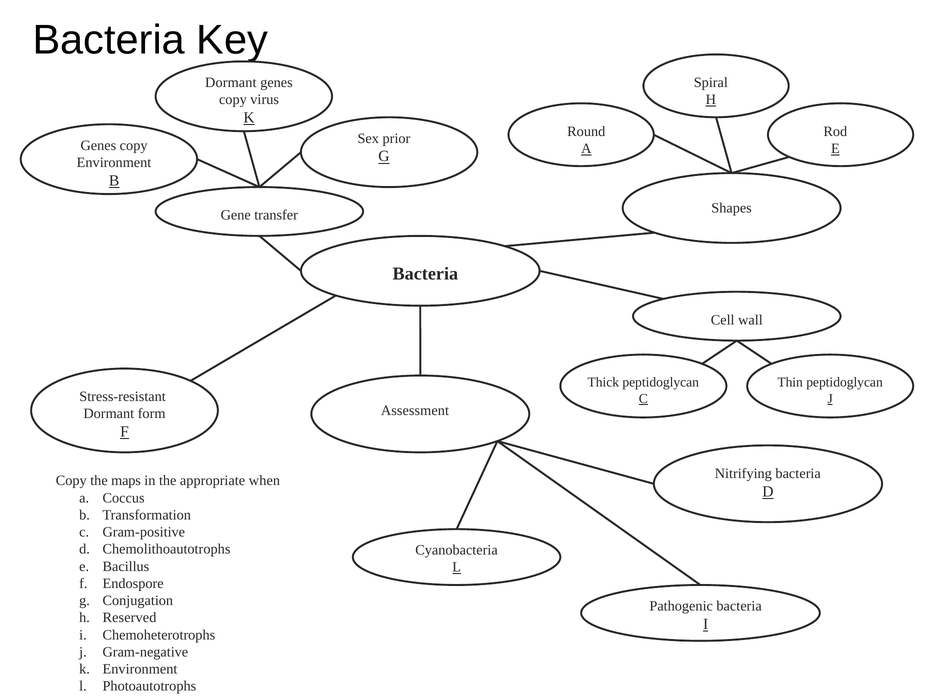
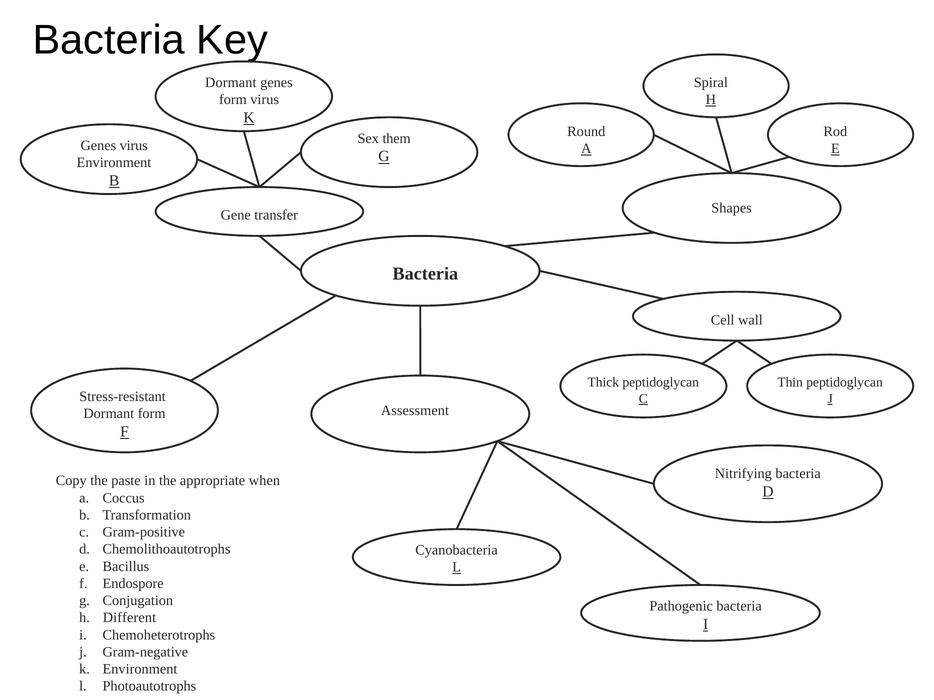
copy: copy -> form (233, 100)
prior: prior -> them (397, 138)
copy: copy -> virus (134, 145)
maps: maps -> paste (126, 481)
Reserved: Reserved -> Different (129, 618)
